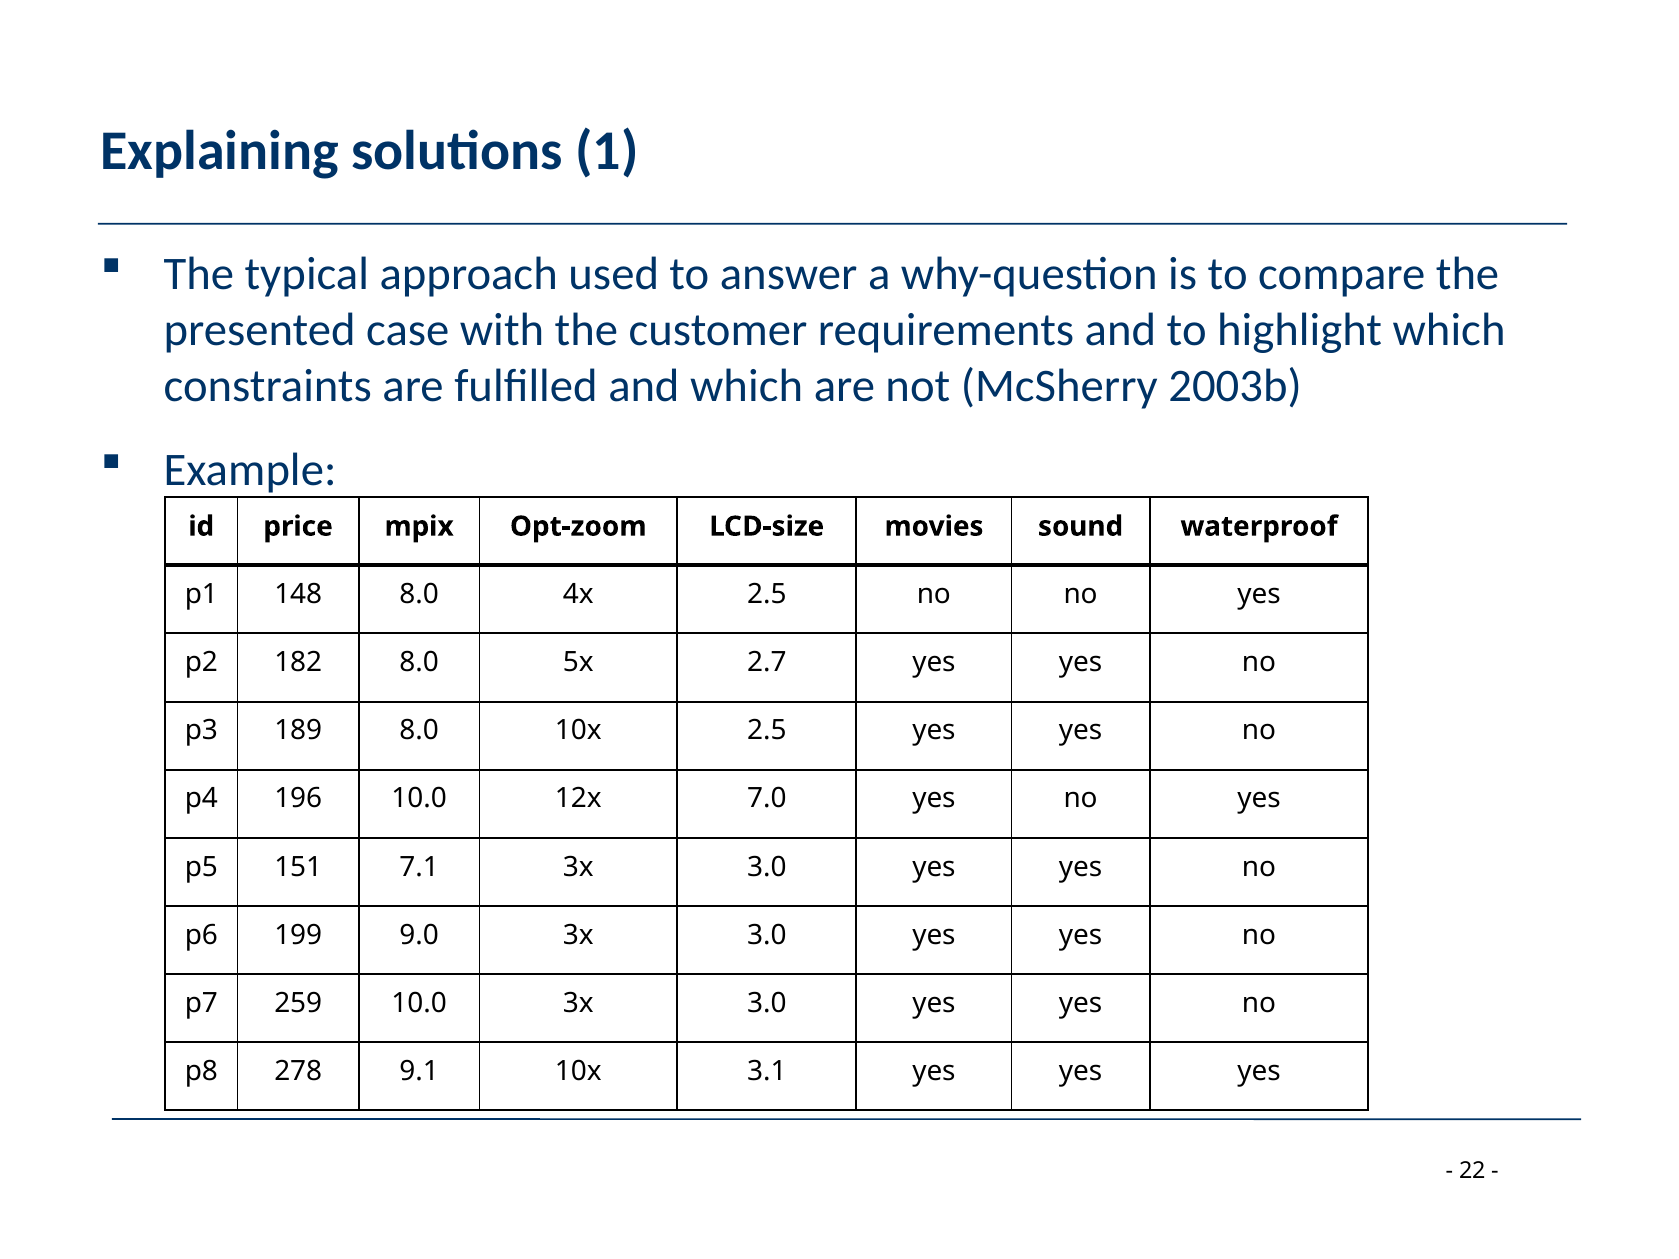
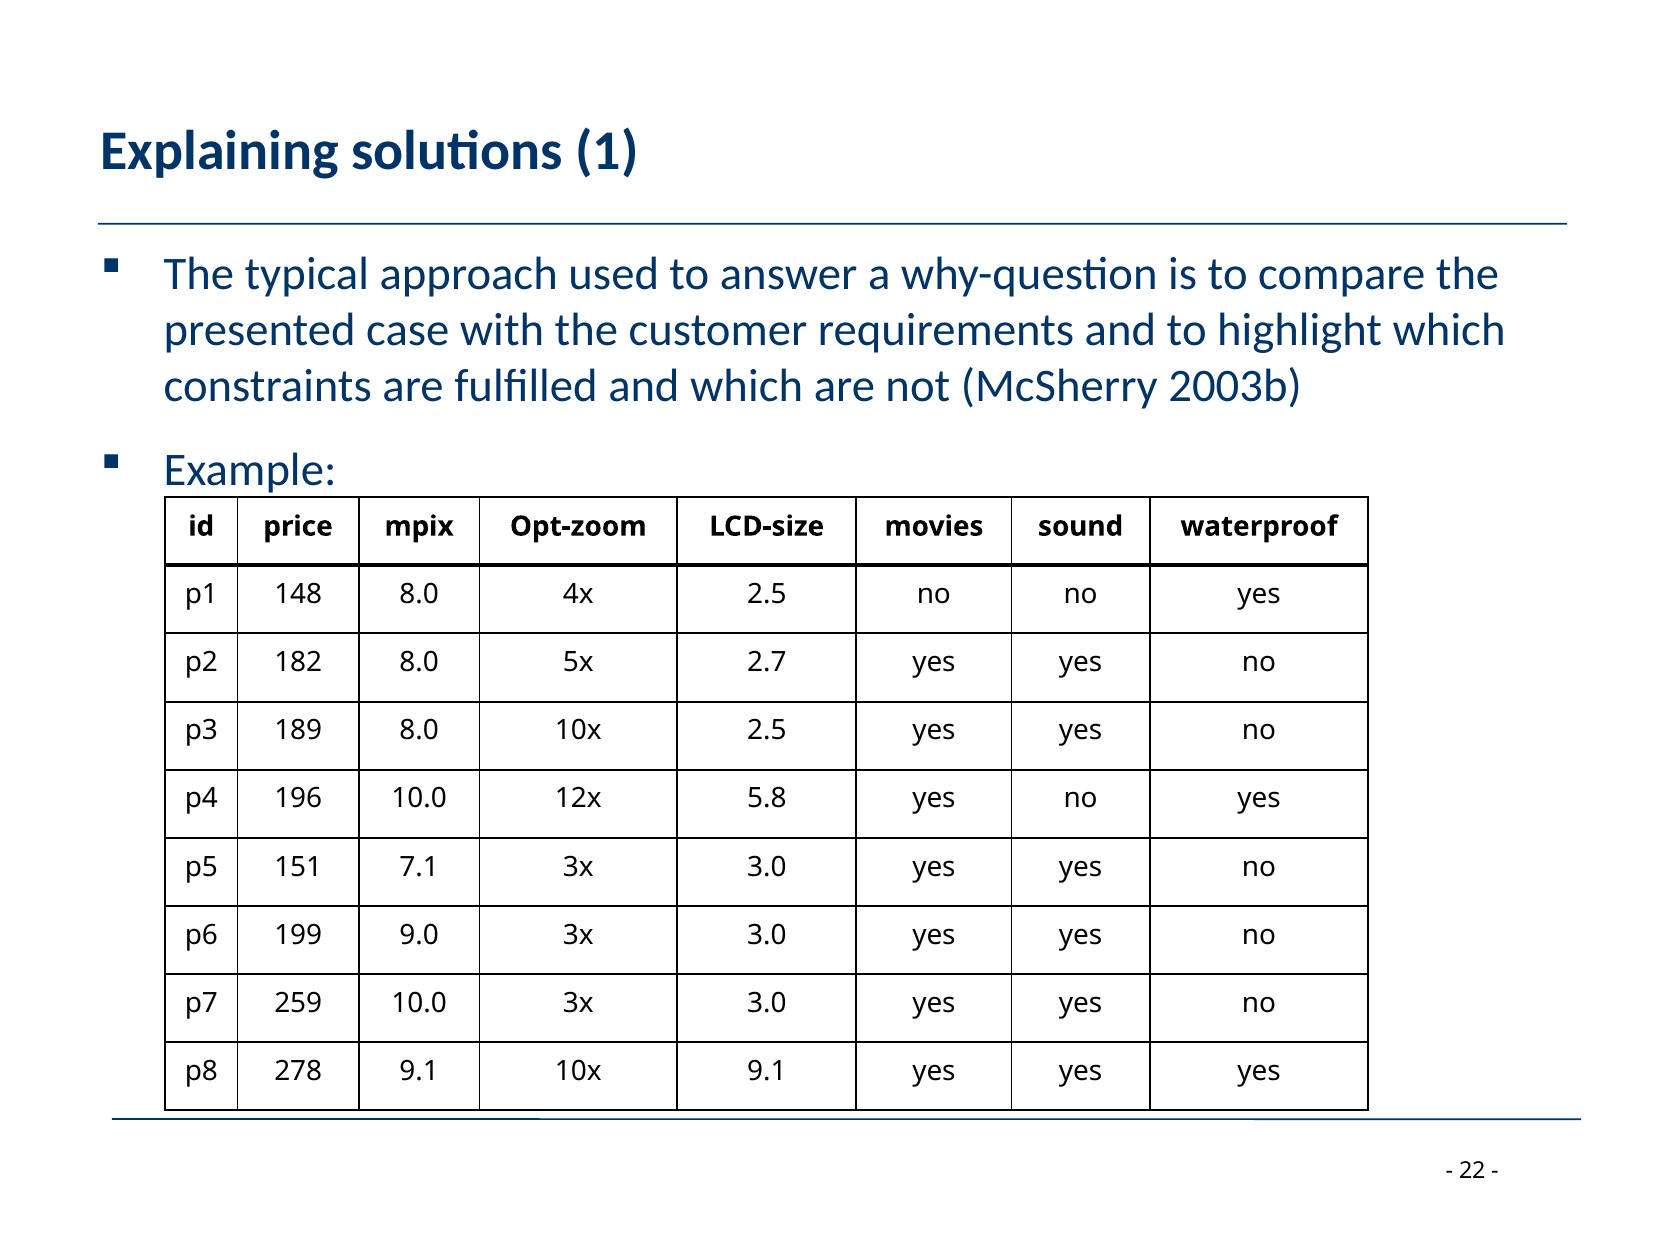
7.0: 7.0 -> 5.8 (767, 799)
10x 3.1: 3.1 -> 9.1 (767, 1071)
